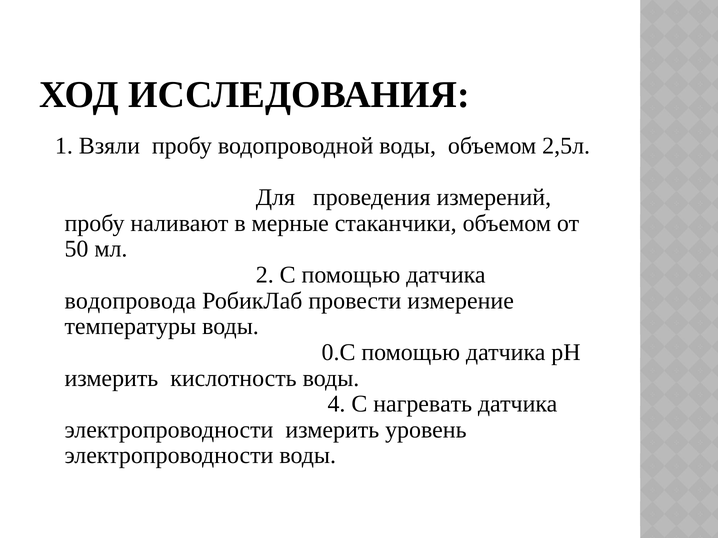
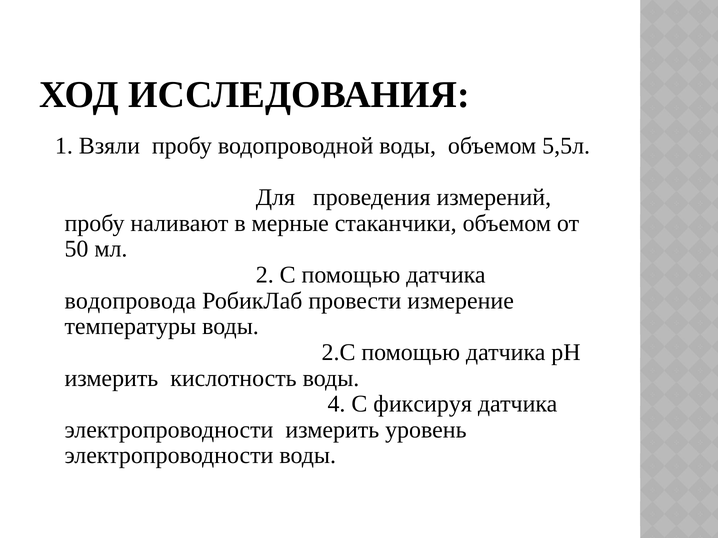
2,5л: 2,5л -> 5,5л (566, 146)
0.С: 0.С -> 2.С (339, 353)
нагревать: нагревать -> фиксируя (423, 404)
